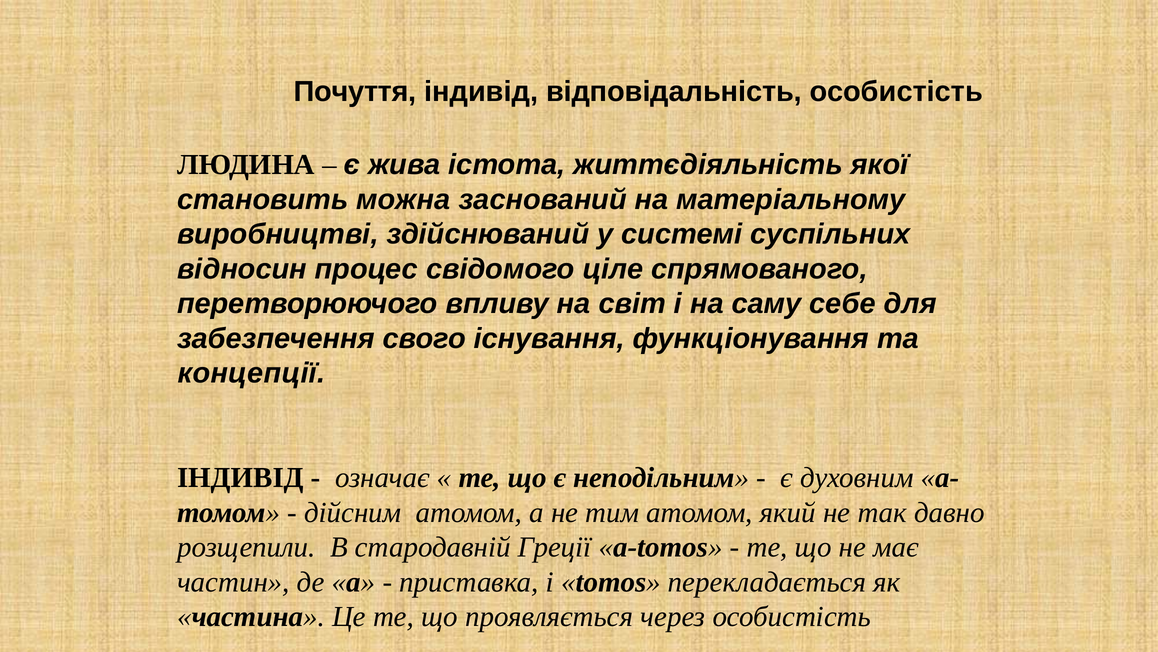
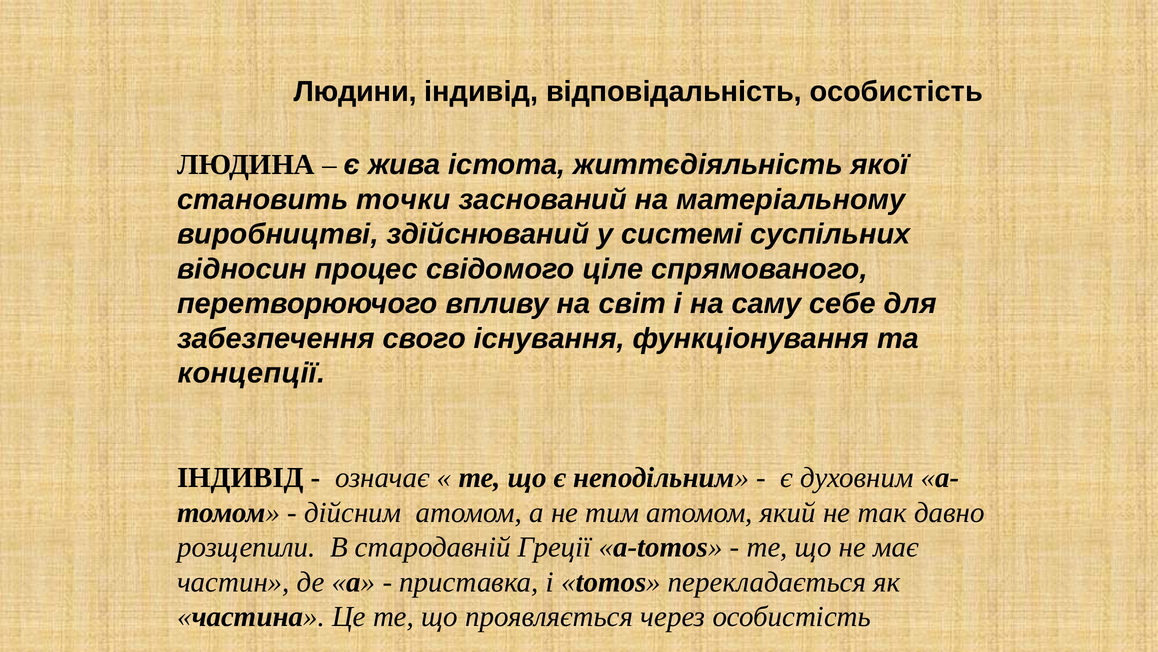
Почуття: Почуття -> Людини (355, 92)
можна: можна -> точки (403, 199)
